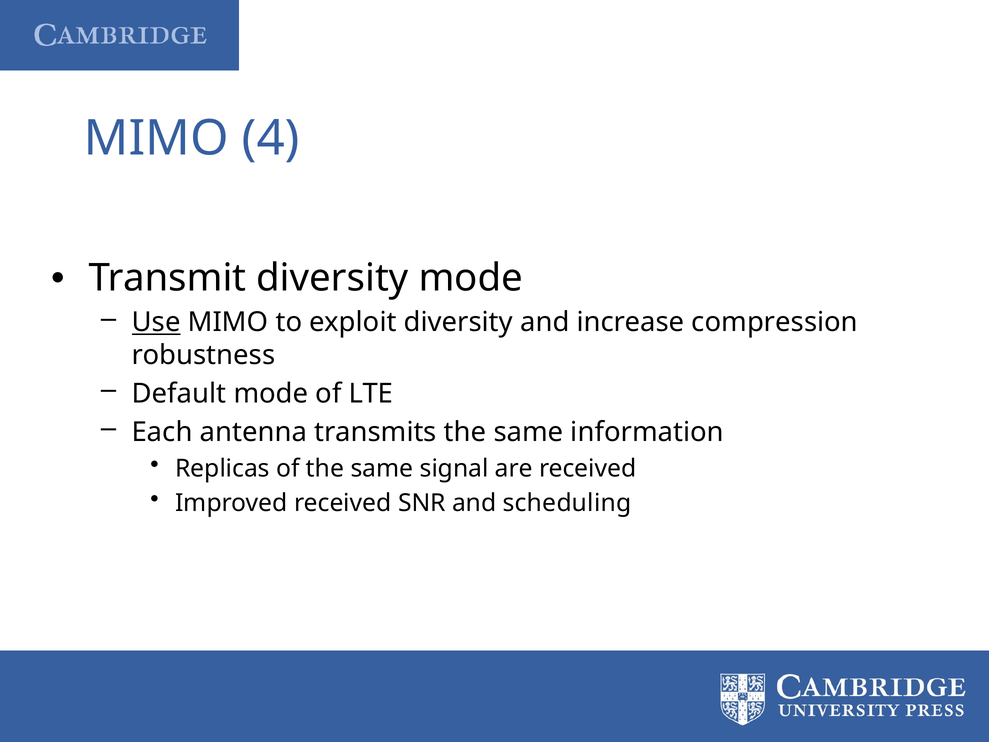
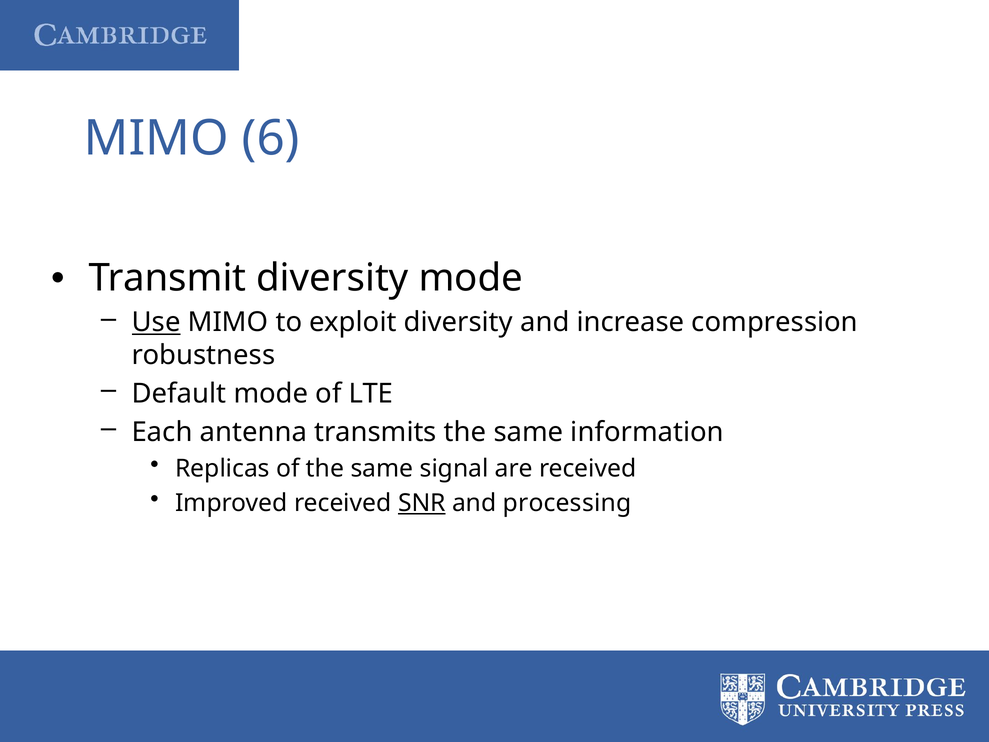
4: 4 -> 6 (271, 138)
SNR underline: none -> present (422, 503)
scheduling: scheduling -> processing (567, 503)
